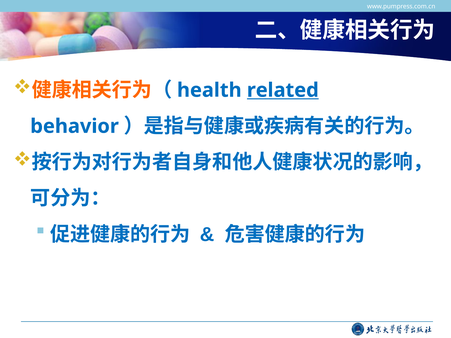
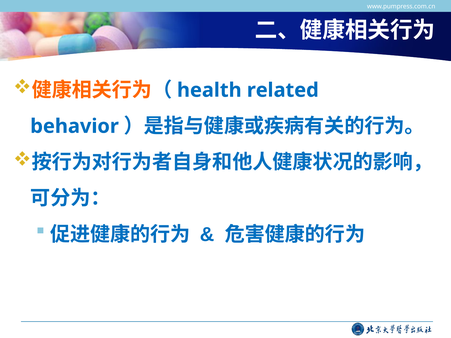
related underline: present -> none (283, 90)
